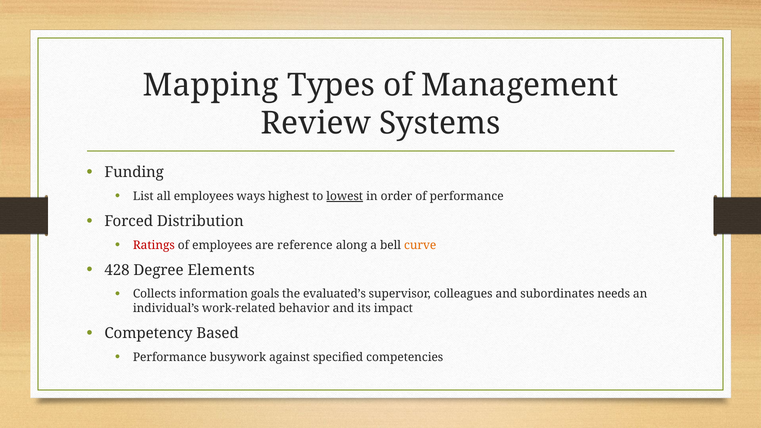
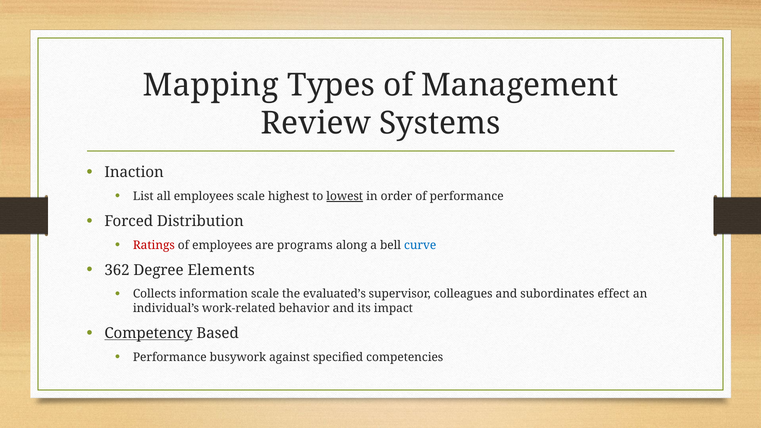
Funding: Funding -> Inaction (134, 173)
employees ways: ways -> scale (251, 196)
reference: reference -> programs (305, 245)
curve colour: orange -> blue (420, 245)
428: 428 -> 362 (117, 270)
information goals: goals -> scale (265, 294)
needs: needs -> effect (614, 294)
Competency underline: none -> present (148, 333)
